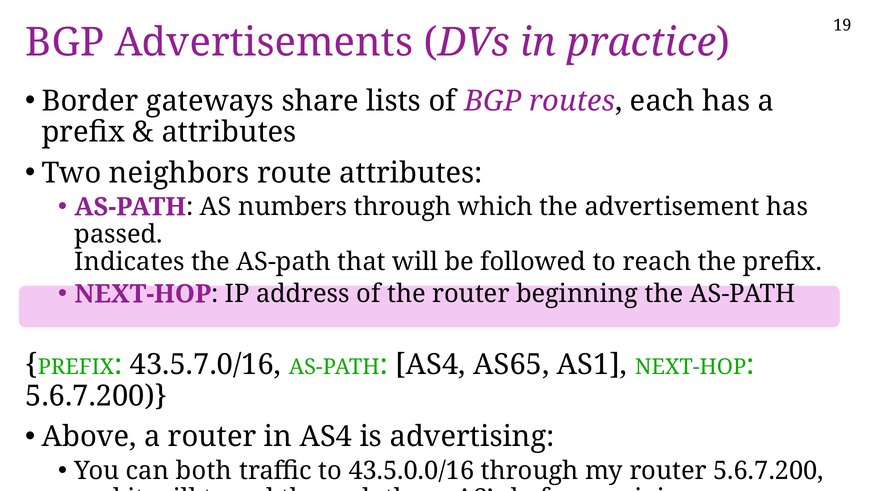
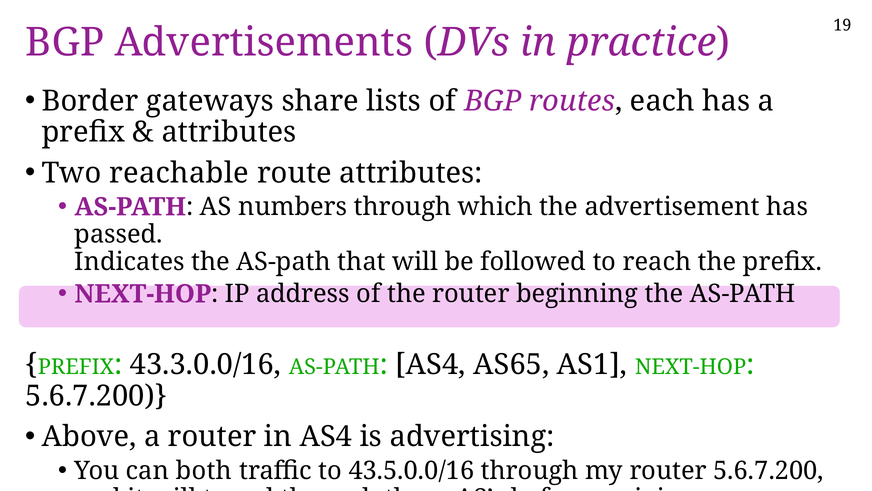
neighbors: neighbors -> reachable (179, 173)
43.5.7.0/16: 43.5.7.0/16 -> 43.3.0.0/16 (206, 364)
